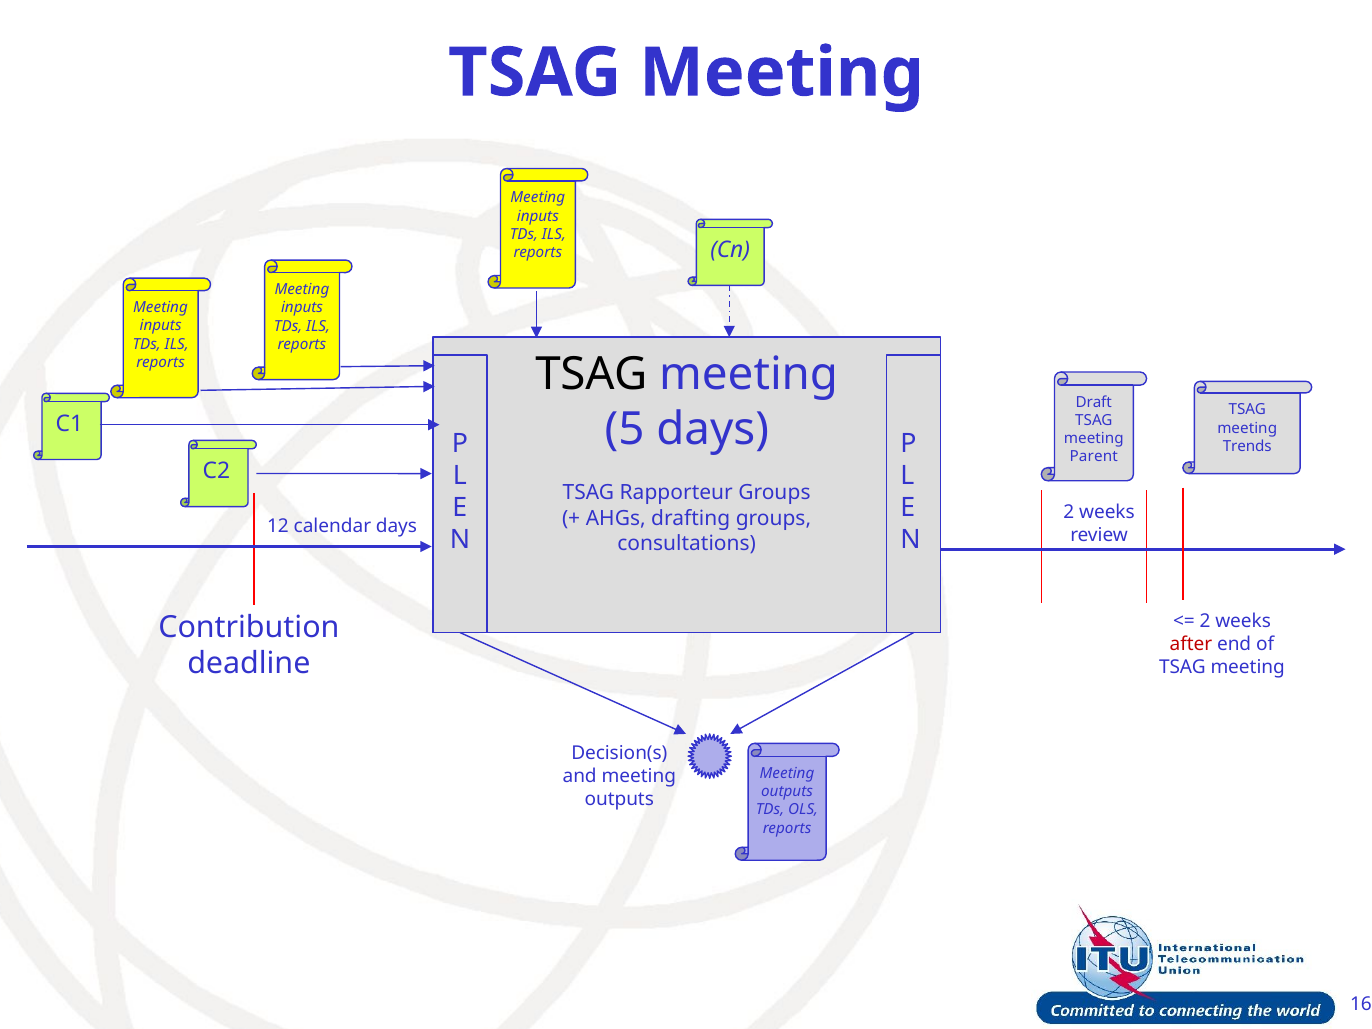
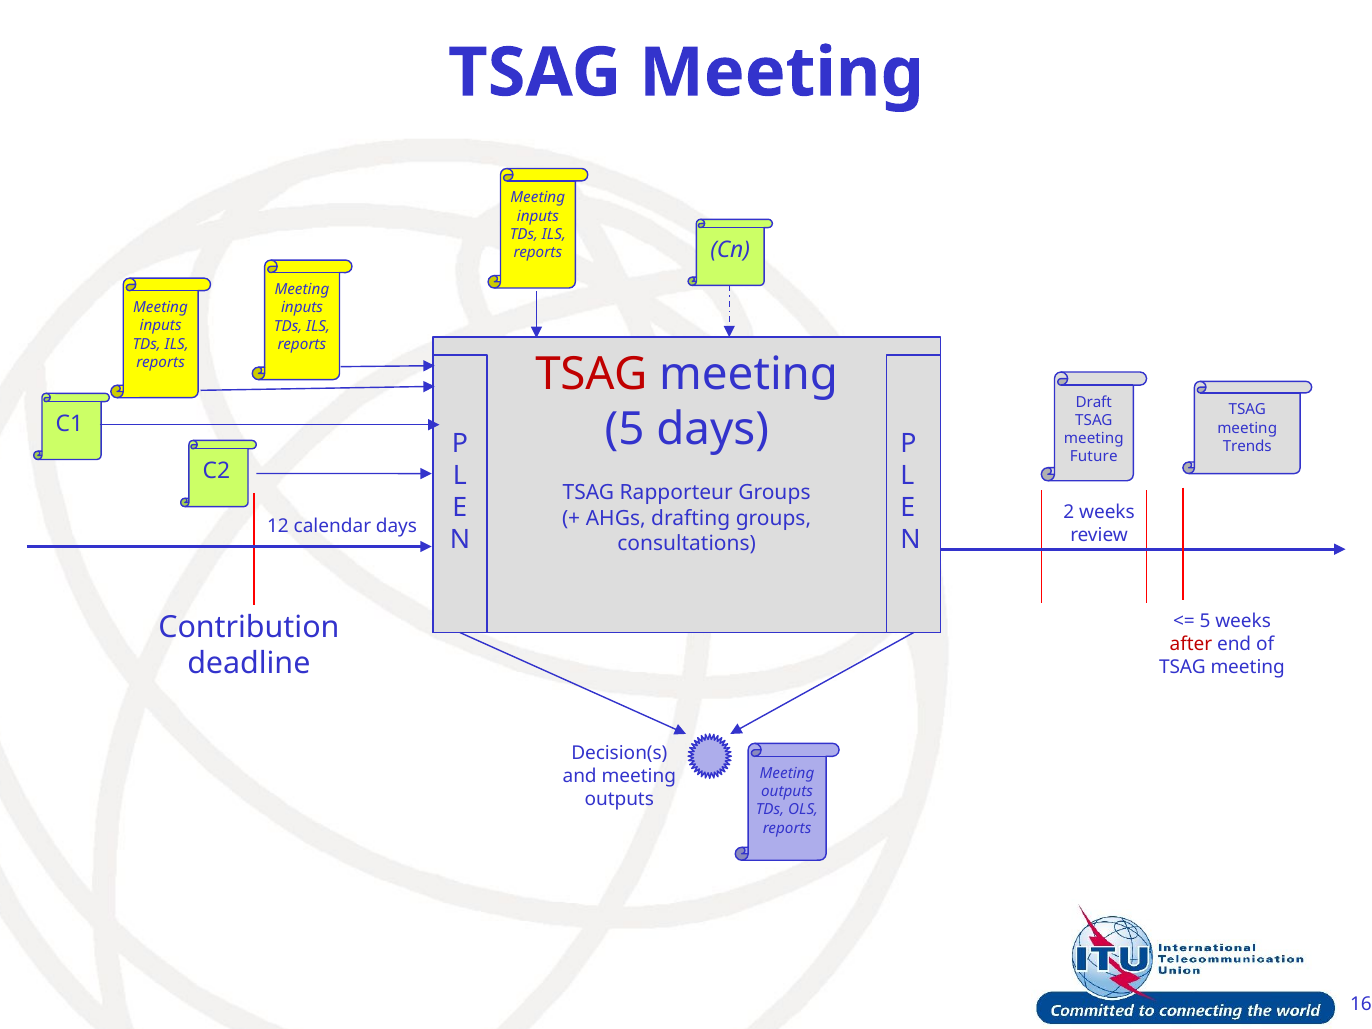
TSAG colour: black -> red (591, 375)
Parent: Parent -> Future (1094, 457)
2: 2 -> 5 (1205, 622)
